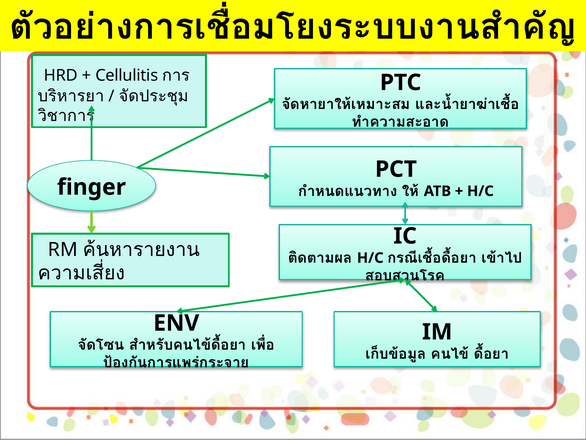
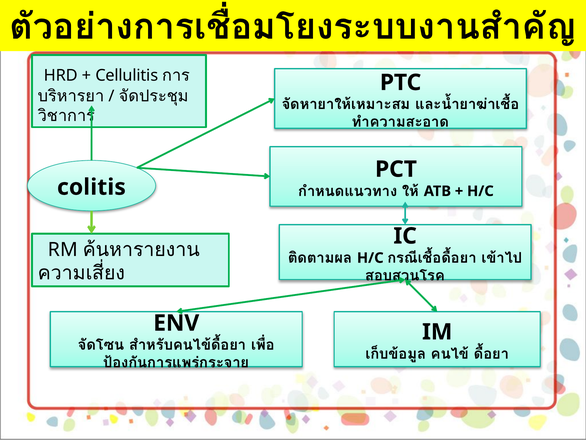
finger: finger -> colitis (91, 187)
